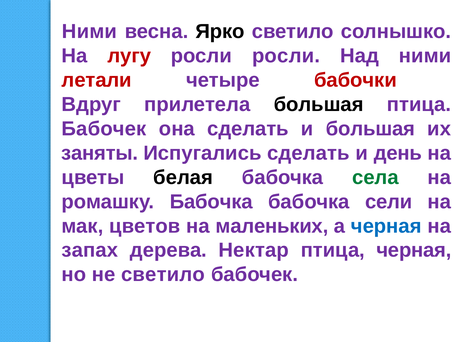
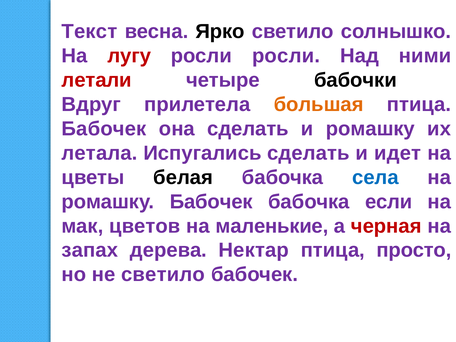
Ними: Ними -> Текст (89, 31)
бабочки colour: red -> black (356, 80)
большая colour: black -> orange (319, 104)
и большая: большая -> ромашку (370, 129)
заняты: заняты -> летала (99, 153)
день: день -> идет (398, 153)
села colour: green -> blue (375, 177)
ромашку Бабочка: Бабочка -> Бабочек (211, 202)
сели: сели -> если (389, 202)
маленьких: маленьких -> маленькие (272, 226)
черная colour: blue -> red (386, 226)
птица черная: черная -> просто (414, 250)
